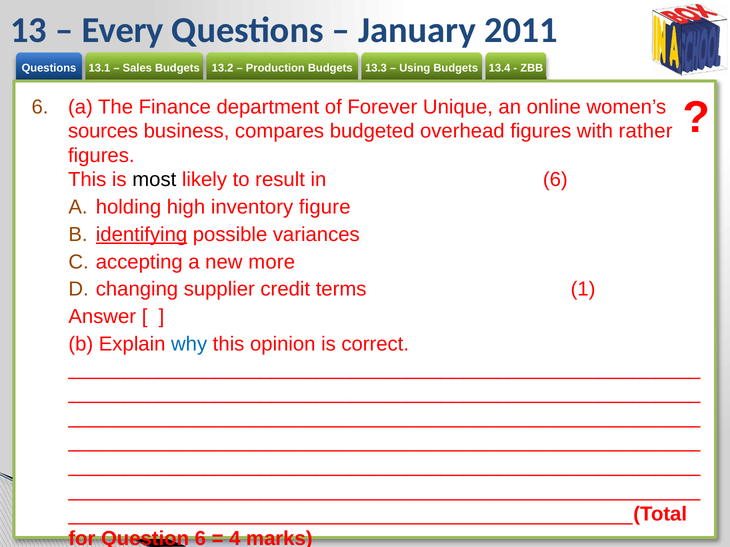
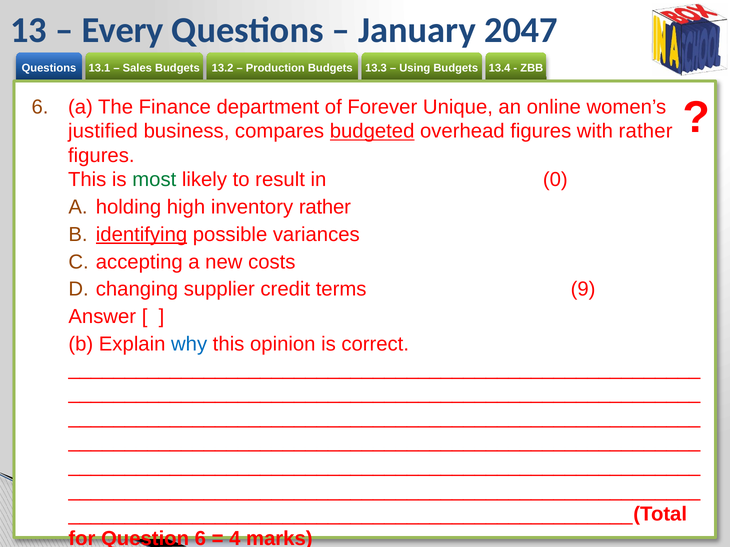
2011: 2011 -> 2047 (521, 30)
sources: sources -> justified (103, 131)
budgeted underline: none -> present (372, 131)
most colour: black -> green (154, 180)
in 6: 6 -> 0 (555, 180)
inventory figure: figure -> rather (325, 207)
more: more -> costs (272, 262)
1: 1 -> 9 (583, 290)
